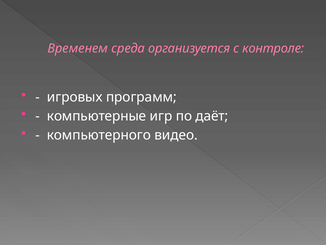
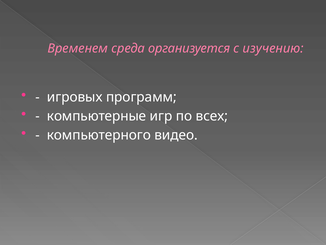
контроле: контроле -> изучению (273, 48)
даёт: даёт -> всех (212, 116)
